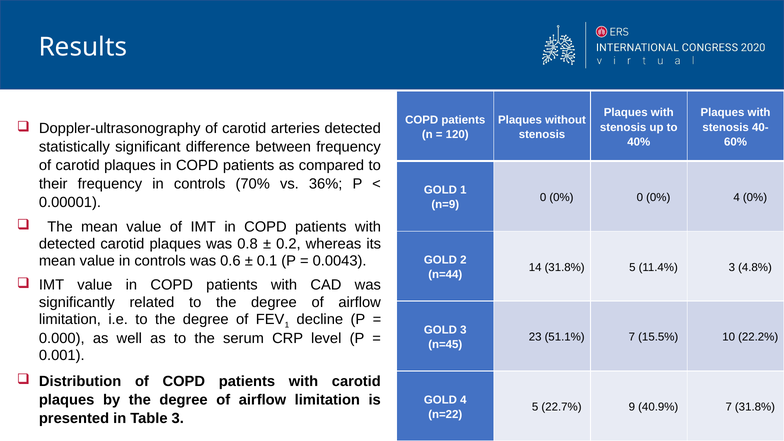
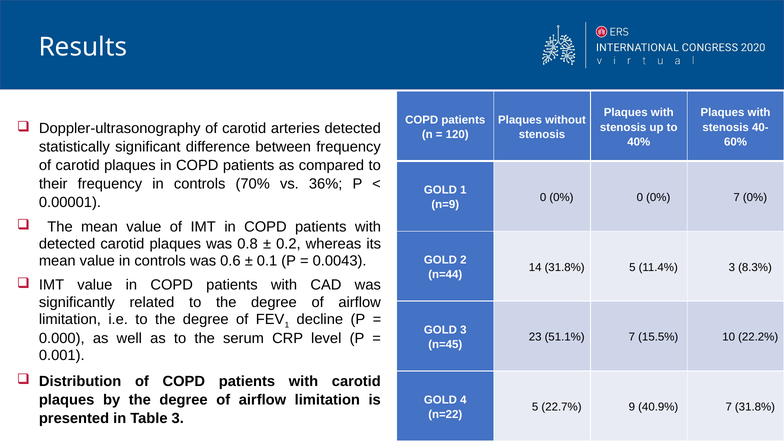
0% 4: 4 -> 7 (737, 197)
4.8%: 4.8% -> 8.3% (755, 267)
